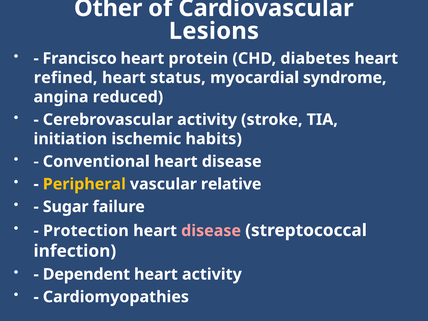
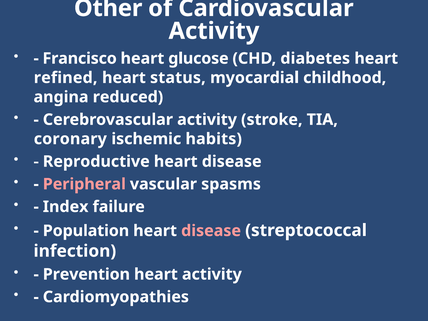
Lesions: Lesions -> Activity (214, 31)
protein: protein -> glucose (198, 58)
syndrome: syndrome -> childhood (345, 78)
initiation: initiation -> coronary (70, 139)
Conventional: Conventional -> Reproductive (96, 162)
Peripheral colour: yellow -> pink (84, 184)
relative: relative -> spasms (231, 184)
Sugar: Sugar -> Index (66, 207)
Protection: Protection -> Population (86, 231)
Dependent: Dependent -> Prevention (86, 274)
